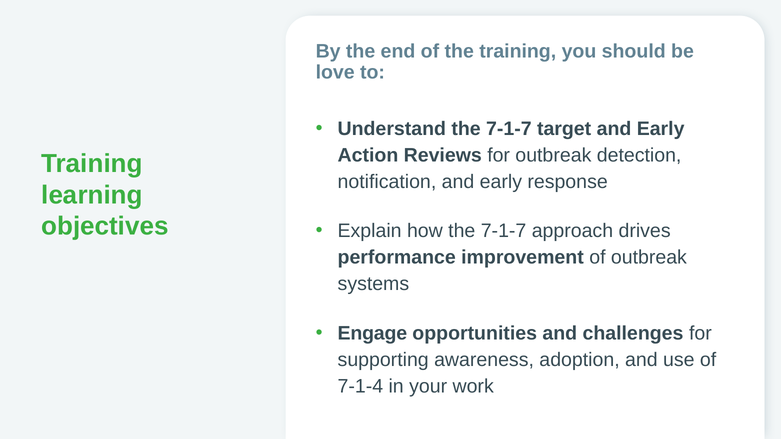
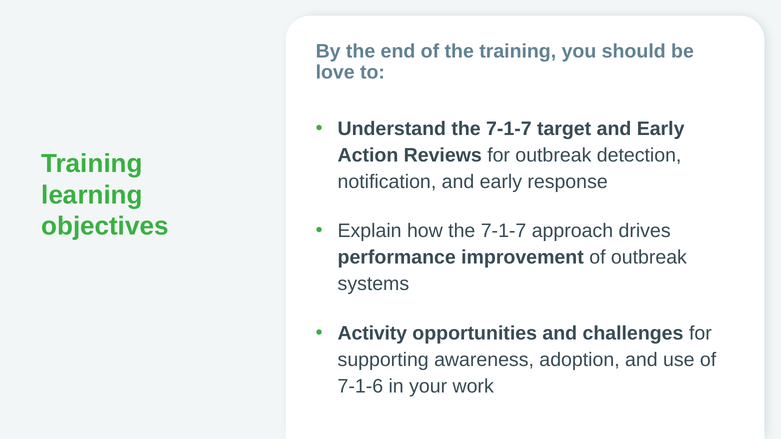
Engage: Engage -> Activity (372, 333)
7-1-4: 7-1-4 -> 7-1-6 (360, 386)
